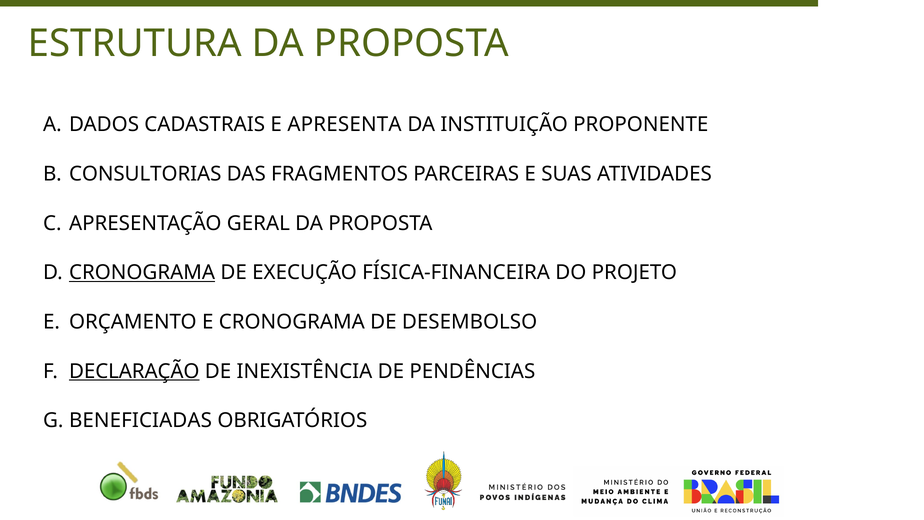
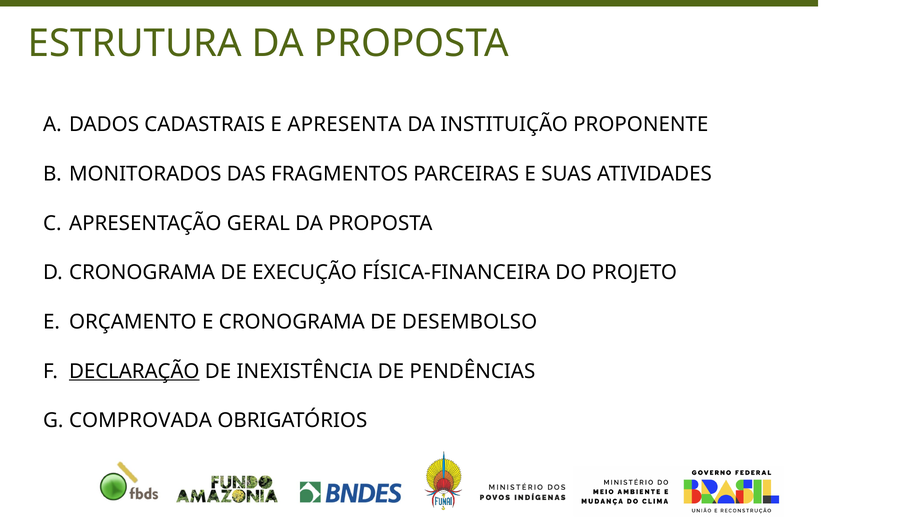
CONSULTORIAS: CONSULTORIAS -> MONITORADOS (145, 174)
CRONOGRAMA underline: present -> none (142, 272)
BENEFICIADAS: BENEFICIADAS -> COMPROVADA (141, 420)
